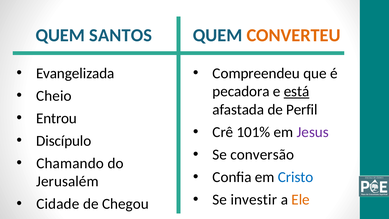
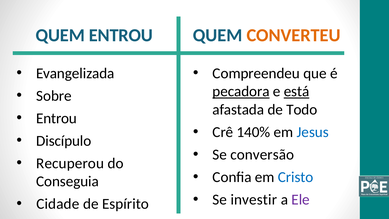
QUEM SANTOS: SANTOS -> ENTROU (121, 35)
pecadora underline: none -> present (241, 91)
Cheio: Cheio -> Sobre (54, 96)
Perfil: Perfil -> Todo (302, 110)
101%: 101% -> 140% (253, 132)
Jesus colour: purple -> blue (313, 132)
Chamando: Chamando -> Recuperou (70, 163)
Jerusalém: Jerusalém -> Conseguia (67, 181)
Ele colour: orange -> purple (301, 199)
Chegou: Chegou -> Espírito (125, 204)
